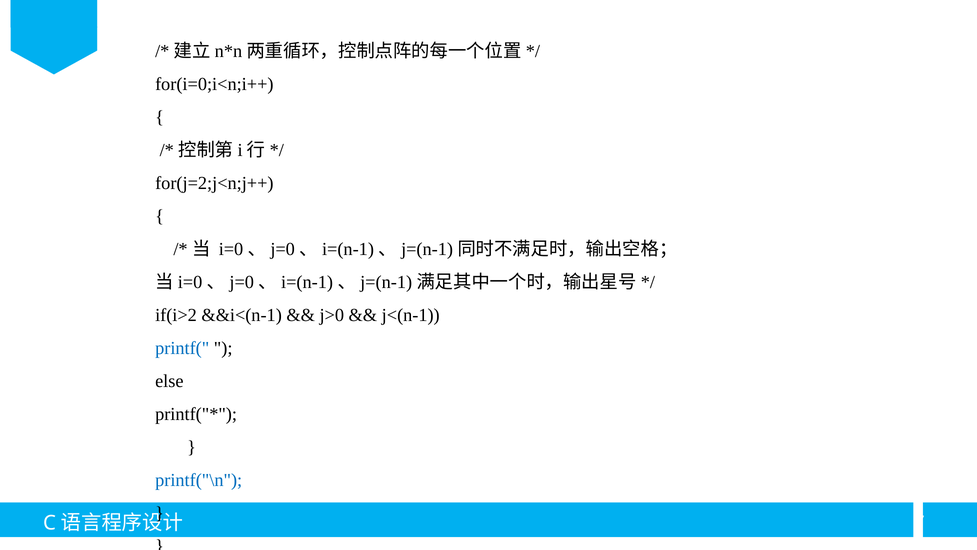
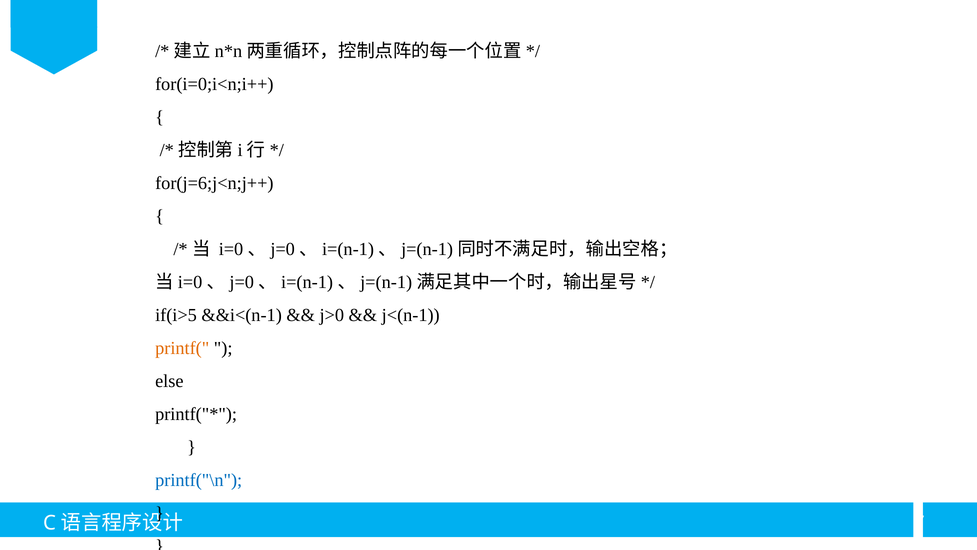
for(j=2;j<n;j++: for(j=2;j<n;j++ -> for(j=6;j<n;j++ (214, 183)
if(i>2: if(i>2 -> if(i>5 (176, 315)
printf( colour: blue -> orange (182, 348)
